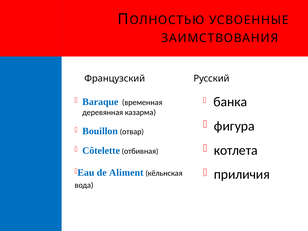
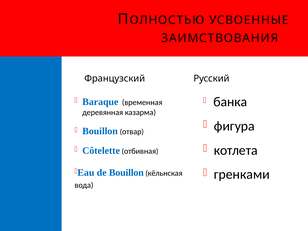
de Aliment: Aliment -> Bouillon (126, 173)
приличия: приличия -> гренками (242, 174)
